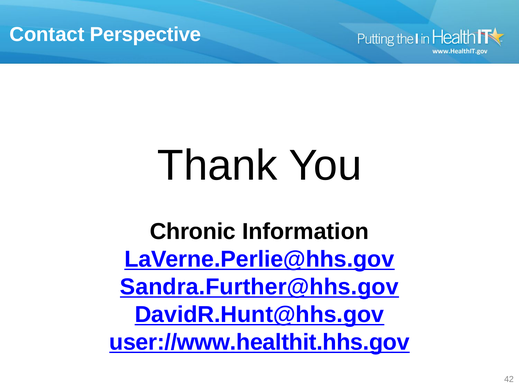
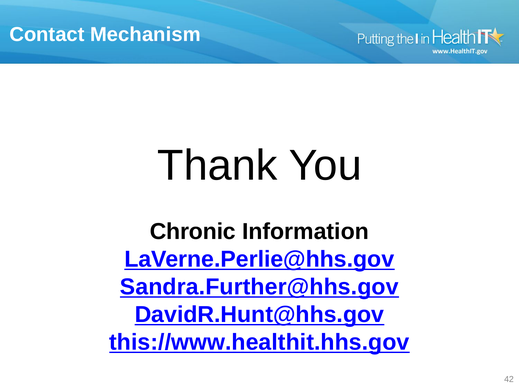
Perspective: Perspective -> Mechanism (145, 35)
user://www.healthit.hhs.gov: user://www.healthit.hhs.gov -> this://www.healthit.hhs.gov (259, 342)
